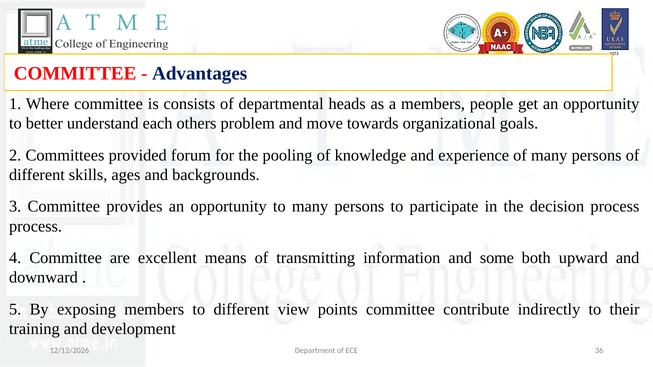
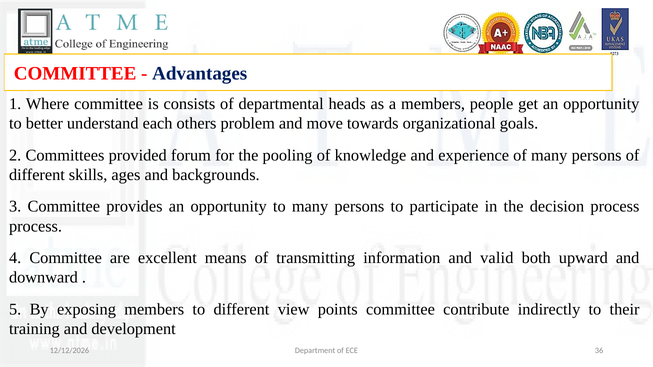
some: some -> valid (497, 258)
